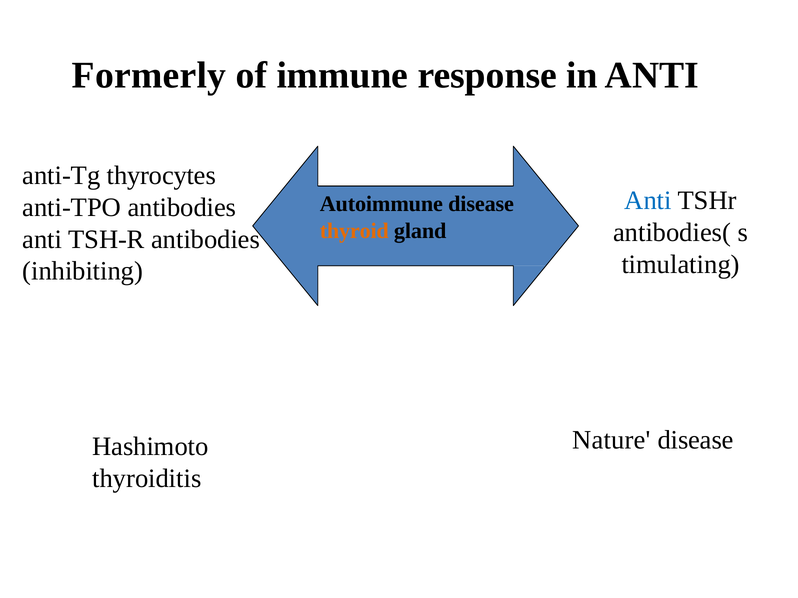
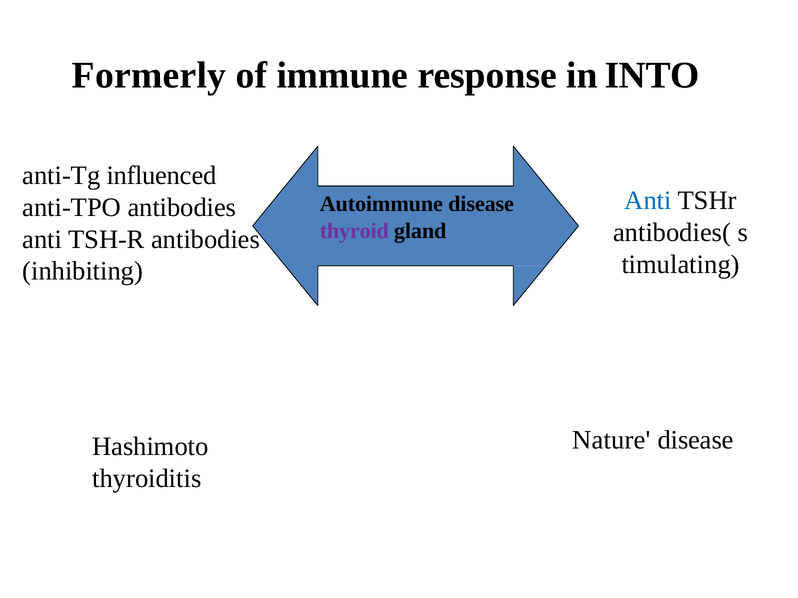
in ANTI: ANTI -> INTO (652, 75)
thyrocytes: thyrocytes -> influenced (161, 176)
thyroid colour: orange -> purple (354, 231)
